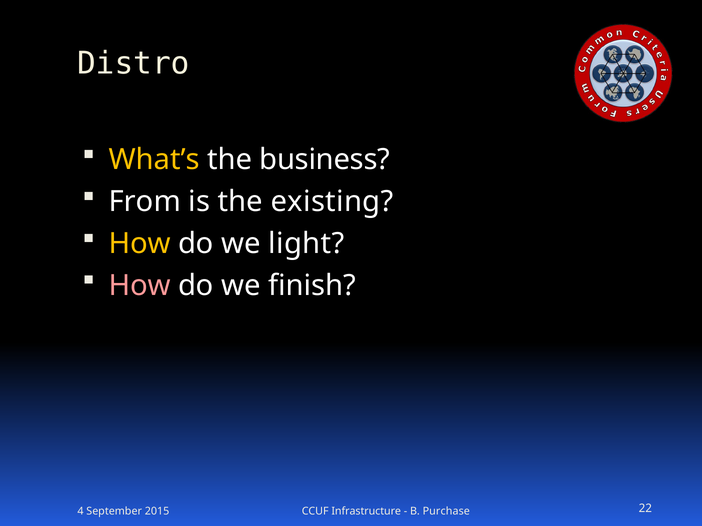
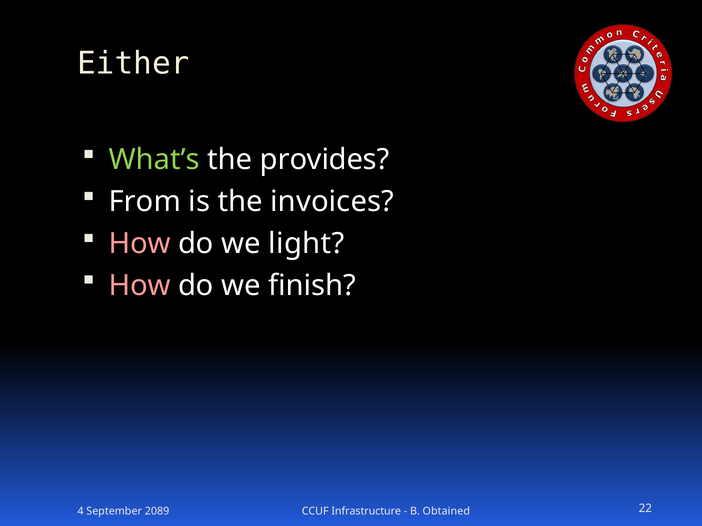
Distro: Distro -> Either (133, 64)
What’s colour: yellow -> light green (154, 160)
business: business -> provides (325, 160)
existing: existing -> invoices (332, 202)
How colour: yellow -> pink (140, 244)
2015: 2015 -> 2089 (157, 511)
Purchase: Purchase -> Obtained (446, 511)
